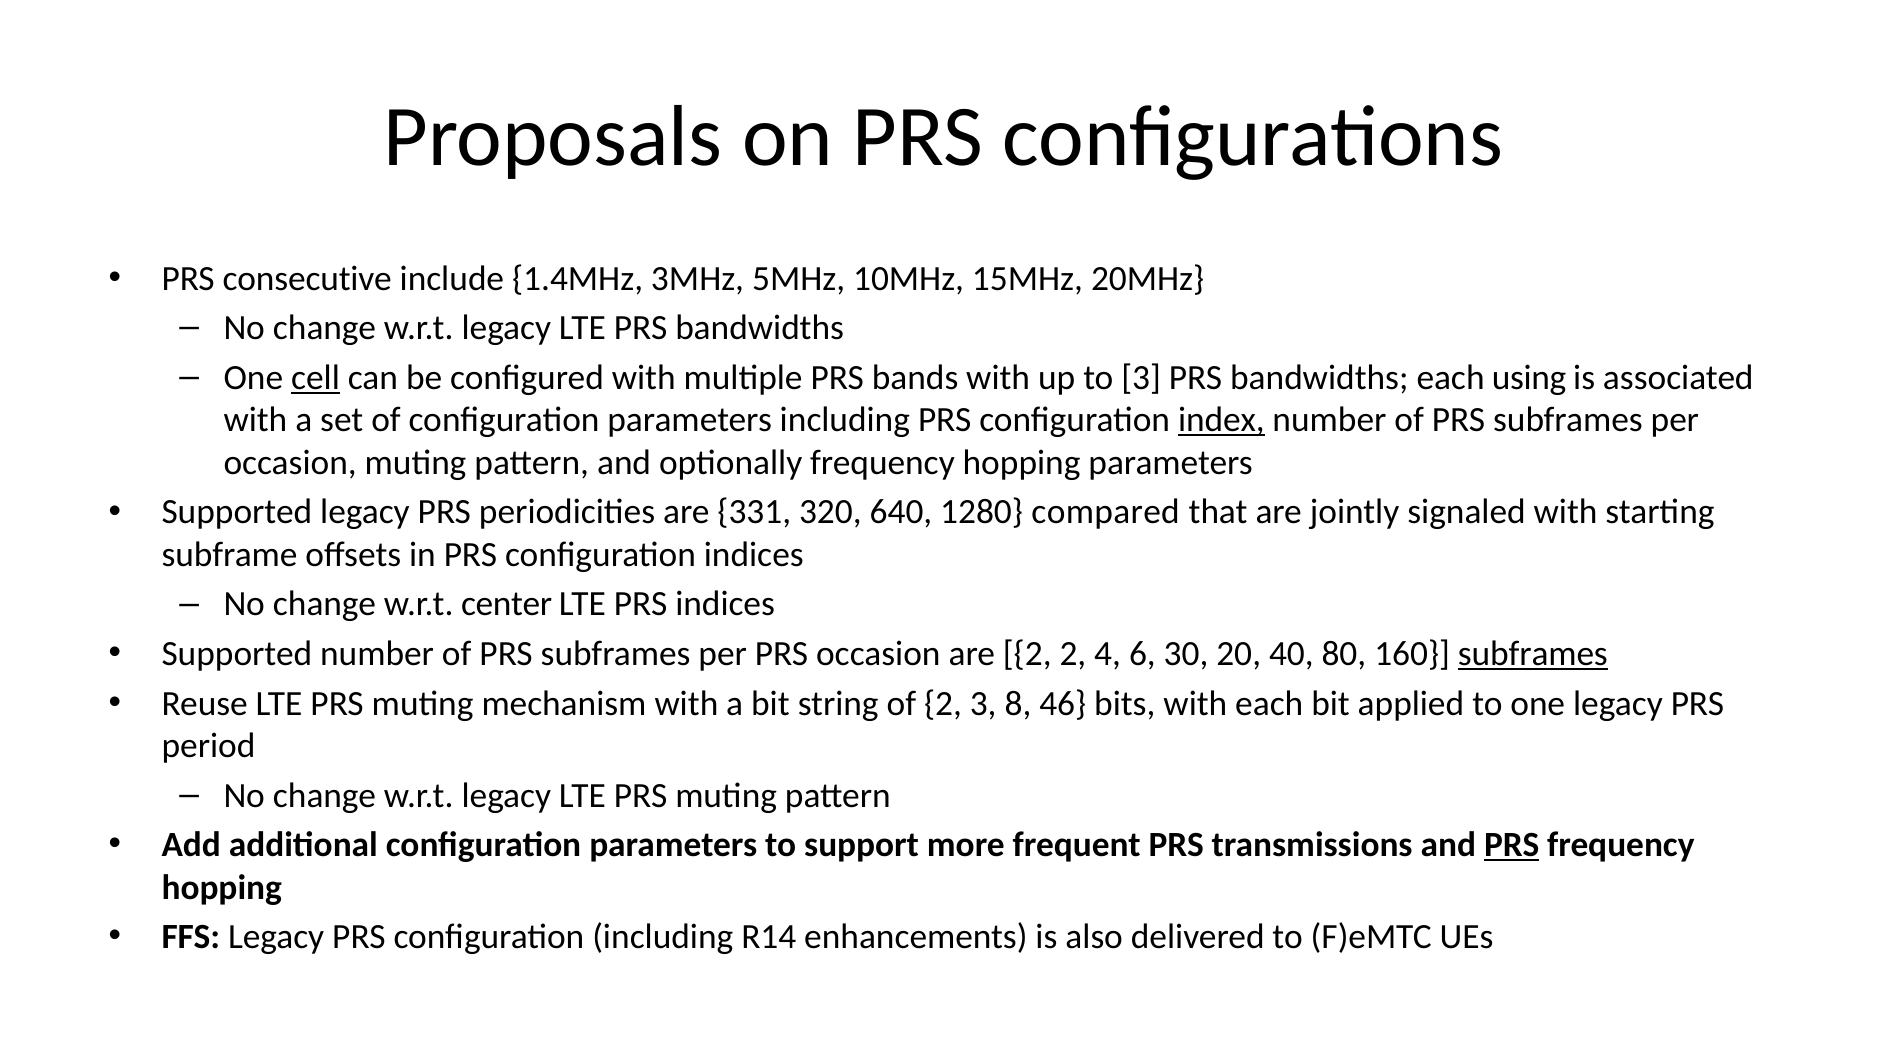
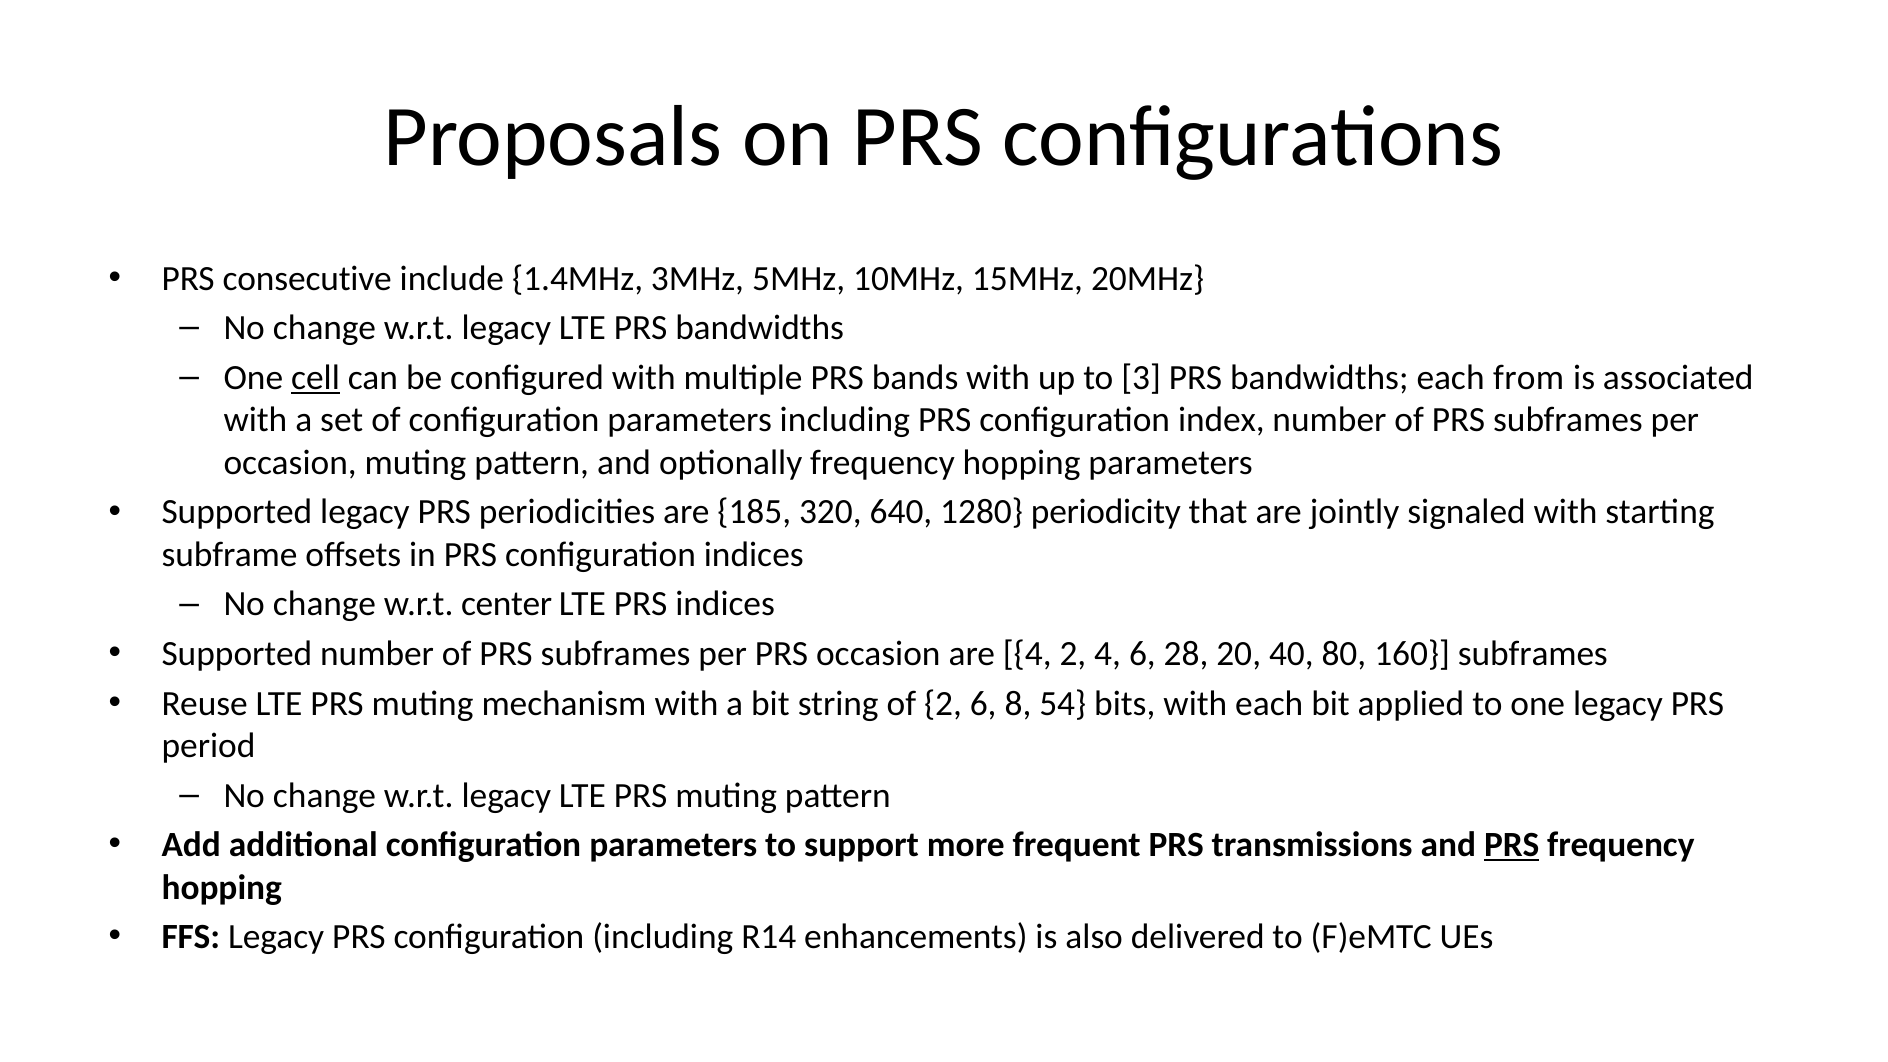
using: using -> from (1529, 378)
index underline: present -> none (1221, 420)
331: 331 -> 185 (754, 512)
compared: compared -> periodicity (1106, 512)
are 2: 2 -> 4 (1027, 654)
30: 30 -> 28 (1186, 654)
subframes underline: present -> none (1533, 654)
2 3: 3 -> 6 (983, 703)
46: 46 -> 54 (1063, 703)
